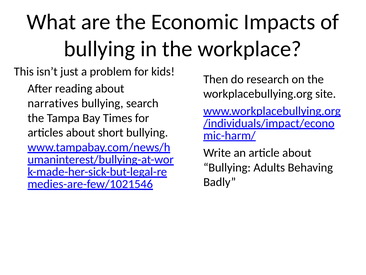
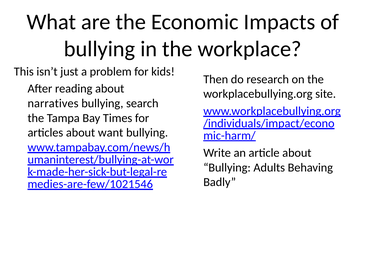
short: short -> want (111, 132)
